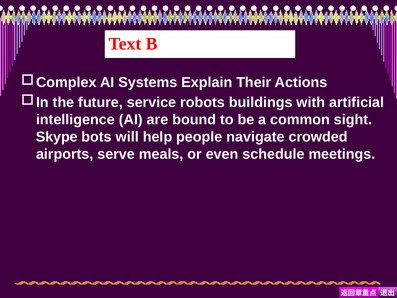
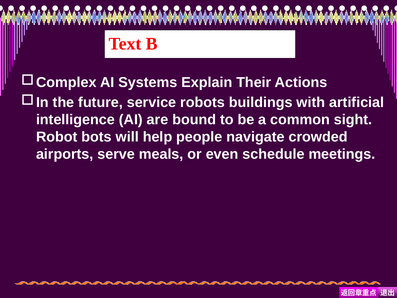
Skype: Skype -> Robot (57, 137)
